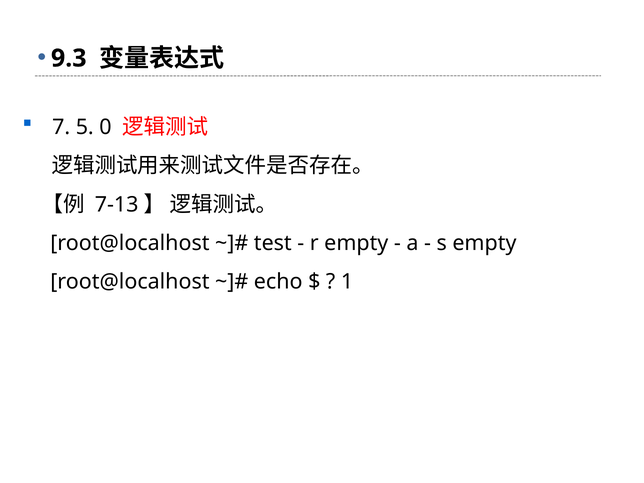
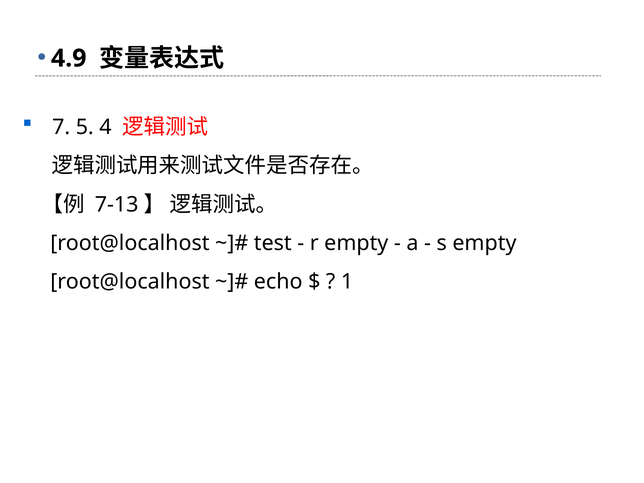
9.3: 9.3 -> 4.9 (69, 58)
0: 0 -> 4 (106, 127)
